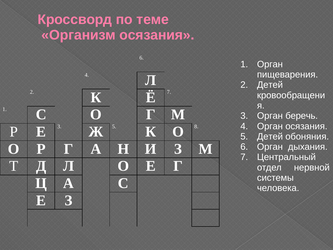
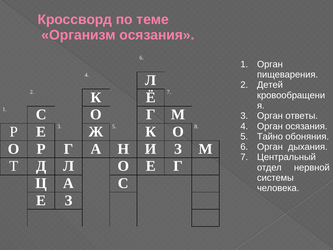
беречь: беречь -> ответы (302, 116)
5 Детей: Детей -> Тайно (270, 136)
